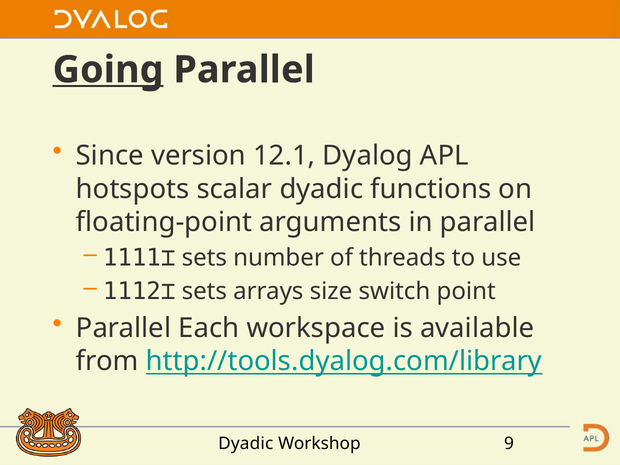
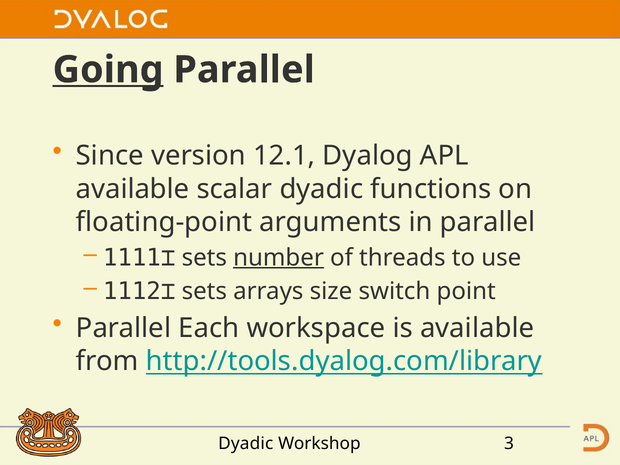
hotspots: hotspots -> available (133, 189)
number underline: none -> present (278, 258)
9: 9 -> 3 (509, 443)
